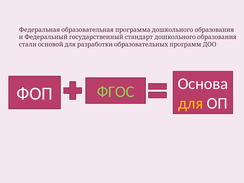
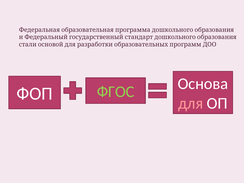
для colour: yellow -> pink (191, 103)
